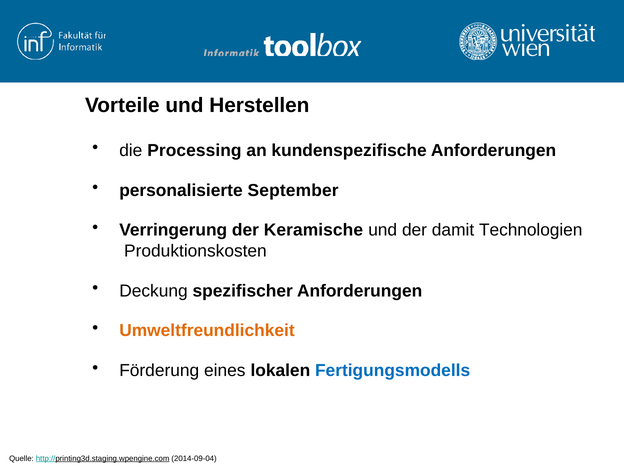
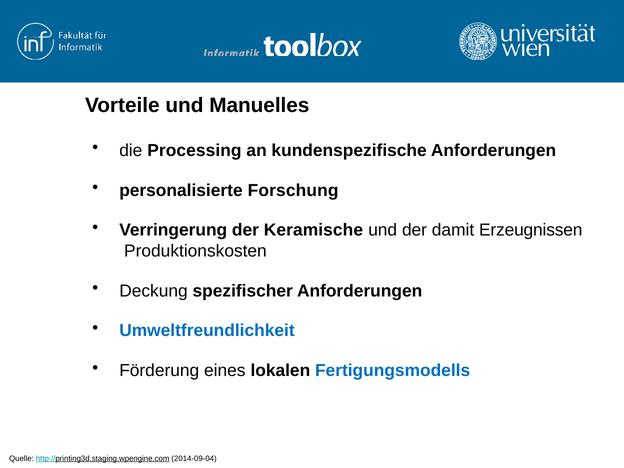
Herstellen: Herstellen -> Manuelles (259, 105)
September: September -> Forschung (293, 190)
Technologien: Technologien -> Erzeugnissen (531, 230)
Umweltfreundlichkeit colour: orange -> blue (207, 331)
